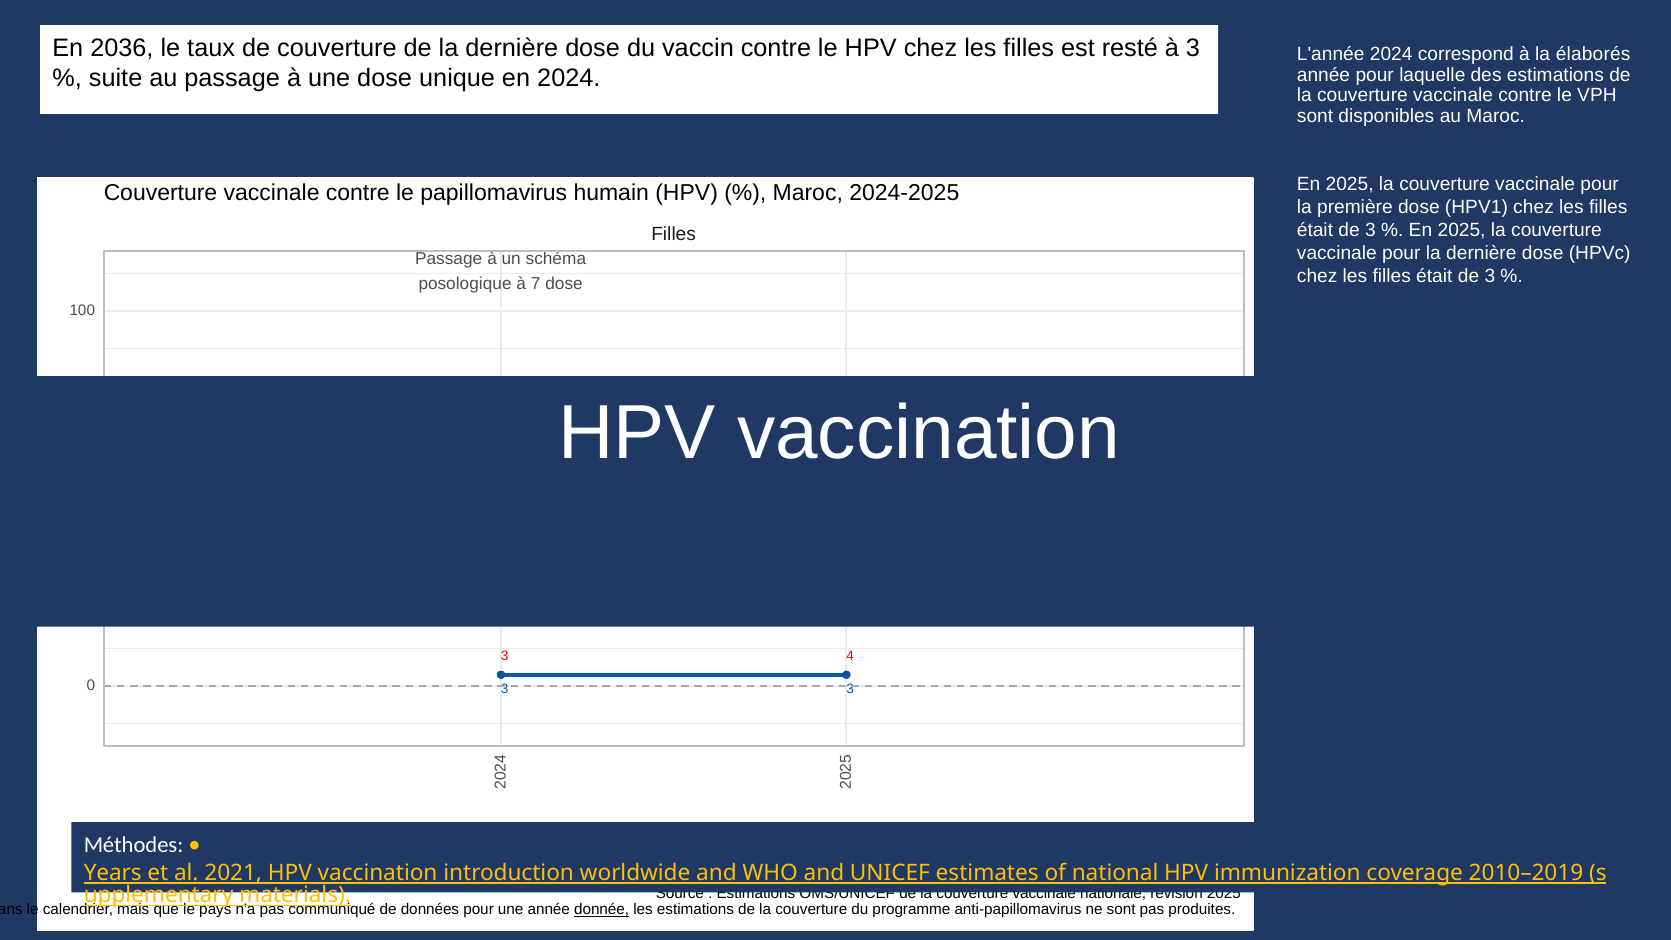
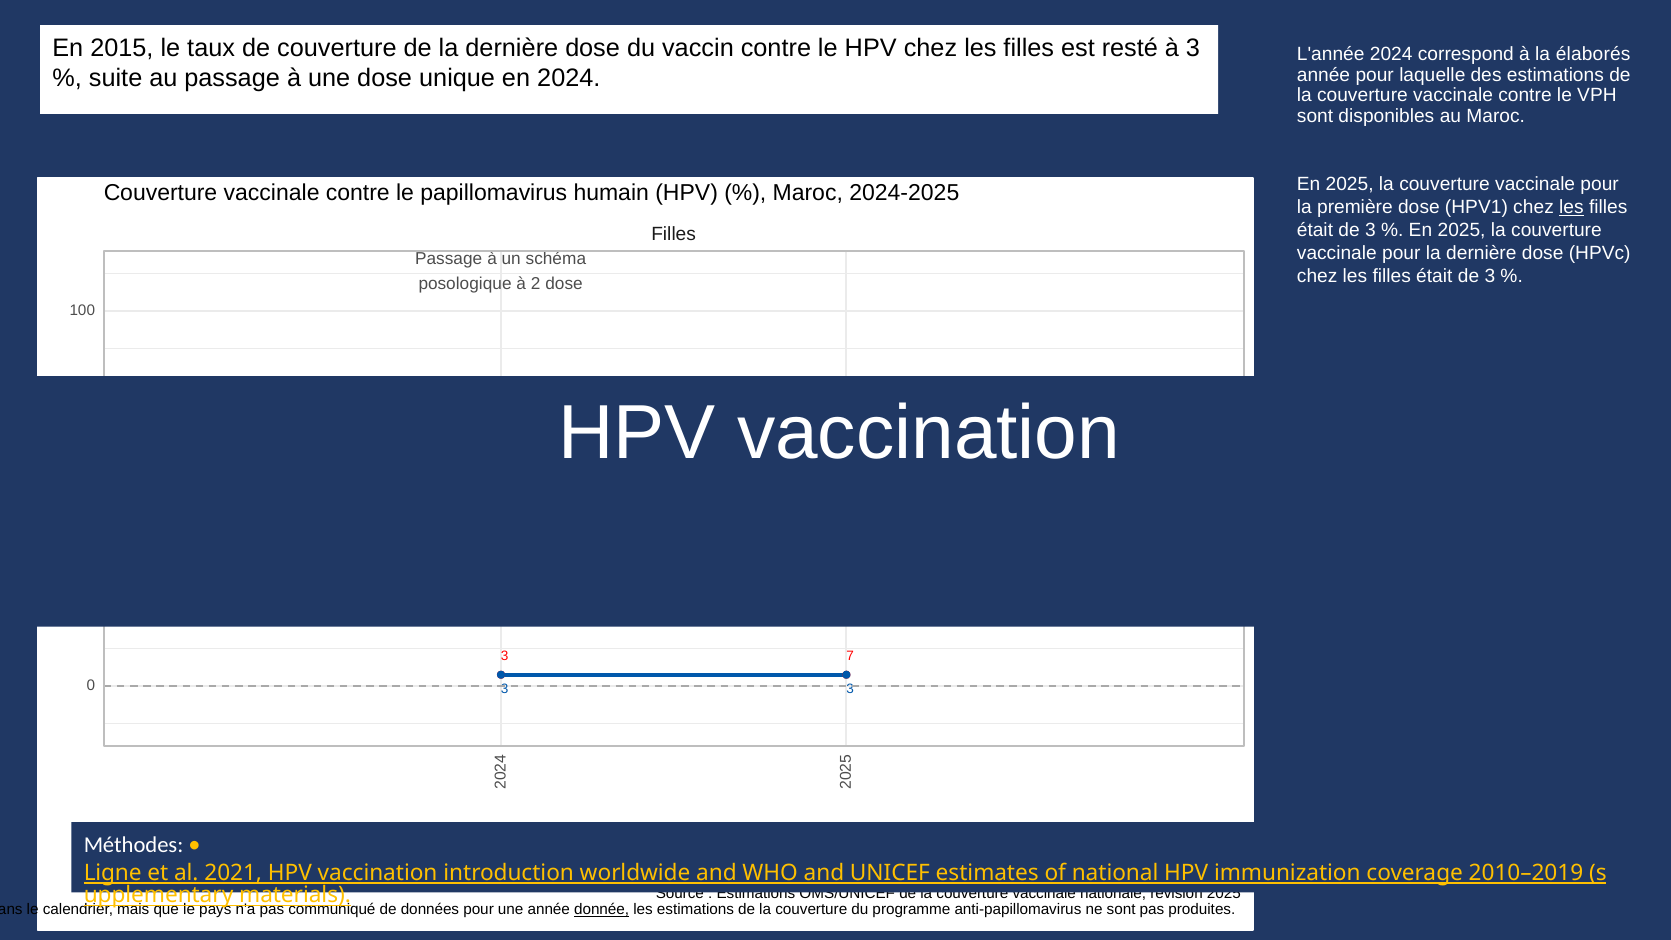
2036: 2036 -> 2015 (122, 48)
les underline: none -> present (1571, 208)
à 7: 7 -> 2 (536, 284)
3 4: 4 -> 7 (850, 656)
Years: Years -> Ligne (113, 873)
